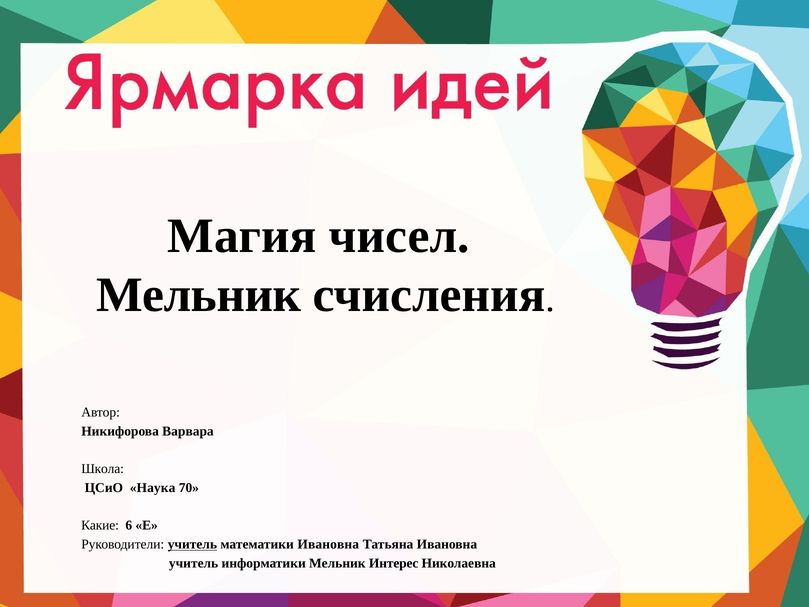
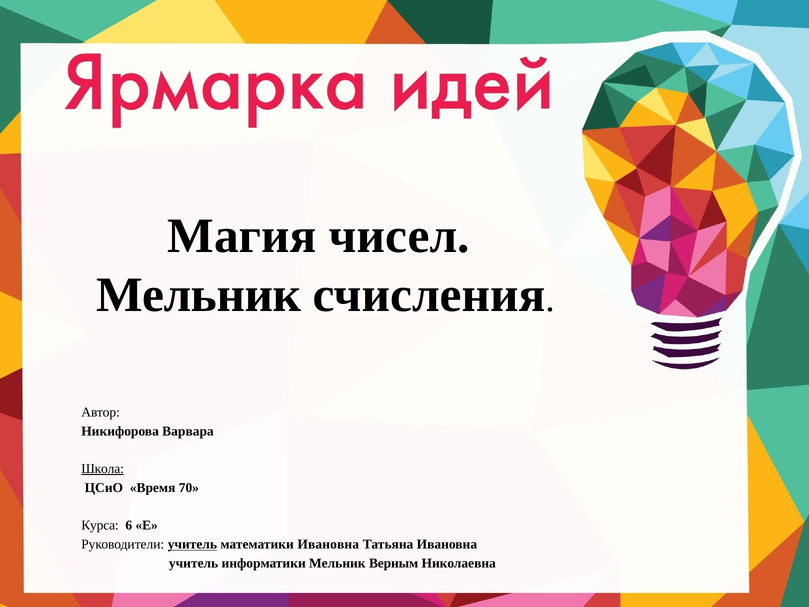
Школа underline: none -> present (103, 469)
Наука: Наука -> Время (153, 488)
Какие: Какие -> Курса (100, 525)
Интерес: Интерес -> Верным (394, 563)
